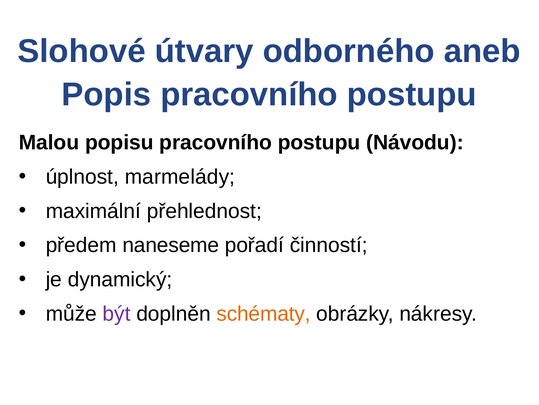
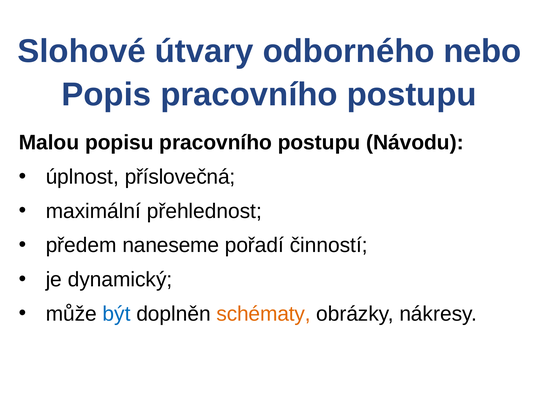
aneb: aneb -> nebo (482, 51)
marmelády: marmelády -> příslovečná (180, 177)
být colour: purple -> blue (117, 313)
